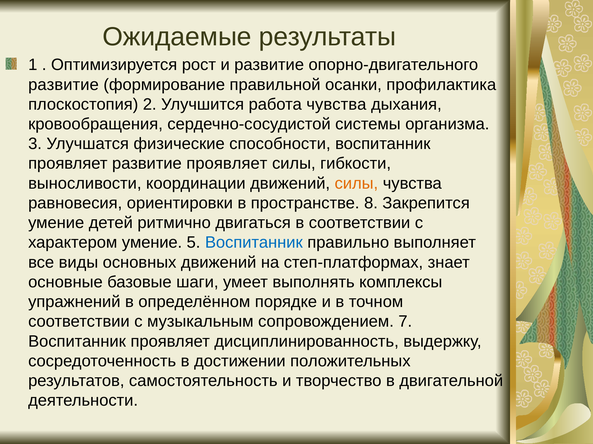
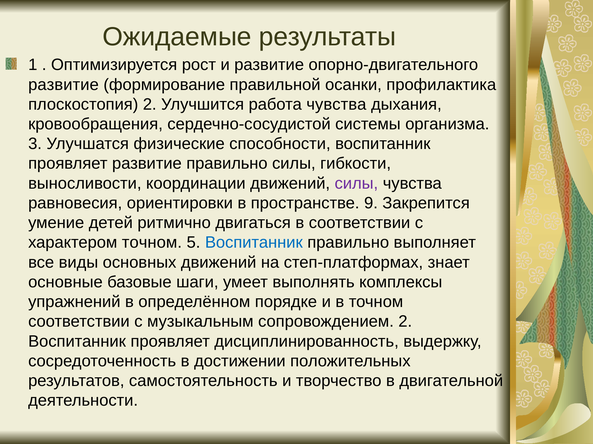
развитие проявляет: проявляет -> правильно (227, 164)
силы colour: orange -> purple (356, 184)
8: 8 -> 9 (371, 203)
характером умение: умение -> точном (152, 243)
сопровождением 7: 7 -> 2 (405, 322)
